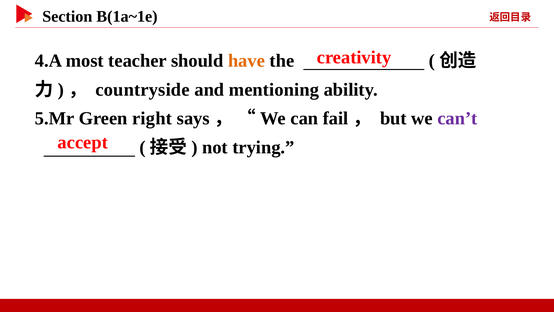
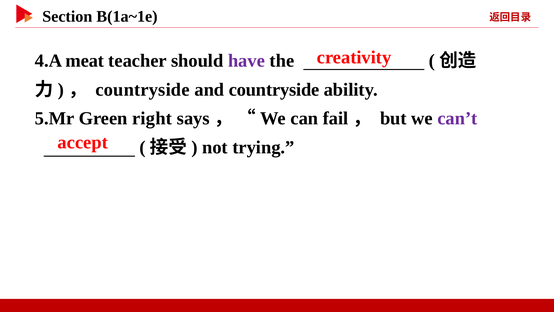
most: most -> meat (85, 61)
have colour: orange -> purple (247, 61)
and mentioning: mentioning -> countryside (274, 89)
